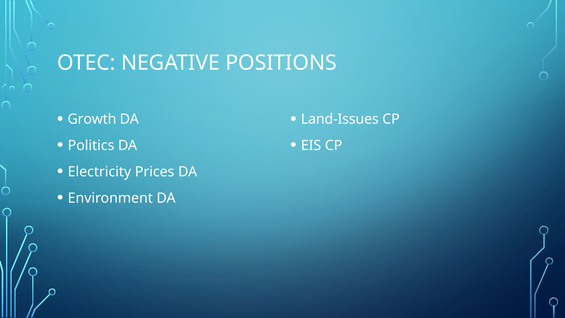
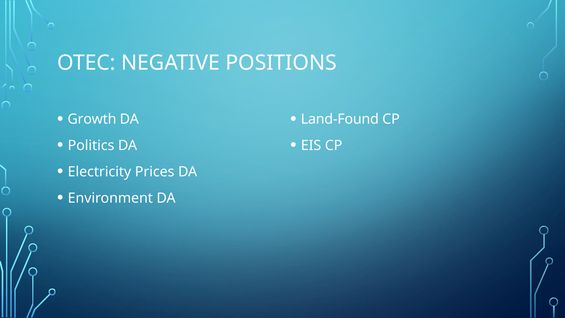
Land-Issues: Land-Issues -> Land-Found (340, 119)
